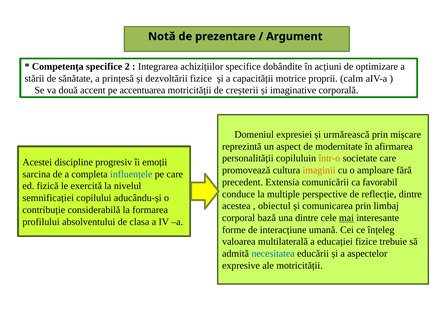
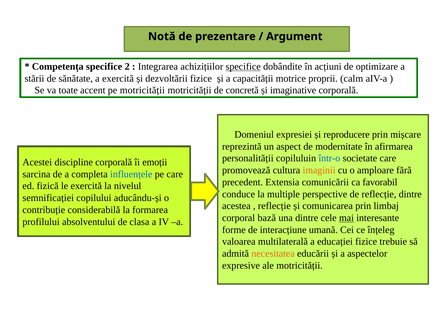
specifice underline: none -> present (243, 66)
a prințesă: prințesă -> exercită (118, 78)
două: două -> toate (68, 90)
pe accentuarea: accentuarea -> motricității (142, 90)
creșterii: creșterii -> concretă (242, 90)
urmărească: urmărească -> reproducere (347, 134)
într-o colour: orange -> blue (329, 158)
discipline progresiv: progresiv -> corporală (114, 162)
obiectul: obiectul -> reflecție (274, 206)
necesitatea colour: blue -> orange (273, 253)
